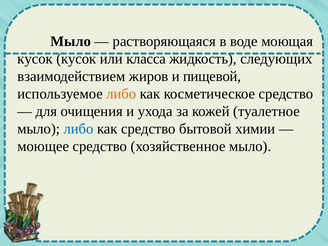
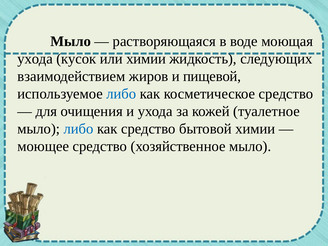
кусок: кусок -> ухода (35, 59)
или класса: класса -> химии (146, 59)
либо colour: orange -> blue (121, 94)
